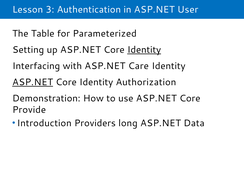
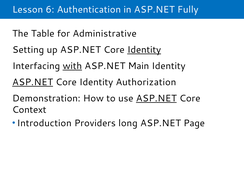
3: 3 -> 6 (50, 10)
User: User -> Fully (188, 10)
Parameterized: Parameterized -> Administrative (105, 34)
with underline: none -> present (72, 66)
Care: Care -> Main (138, 66)
ASP.NET underline: none -> present (156, 98)
Provide: Provide -> Context (29, 110)
Data: Data -> Page (194, 123)
